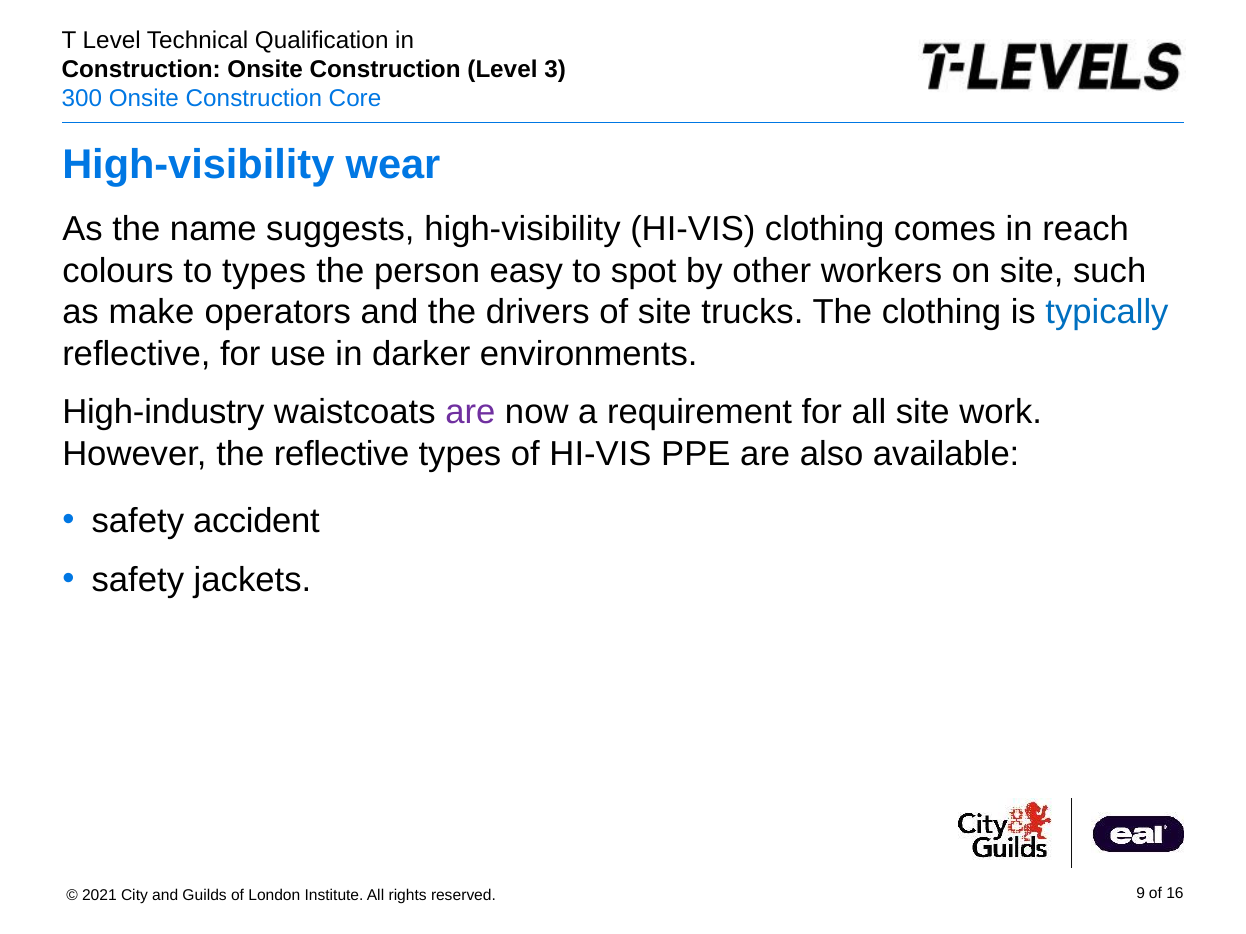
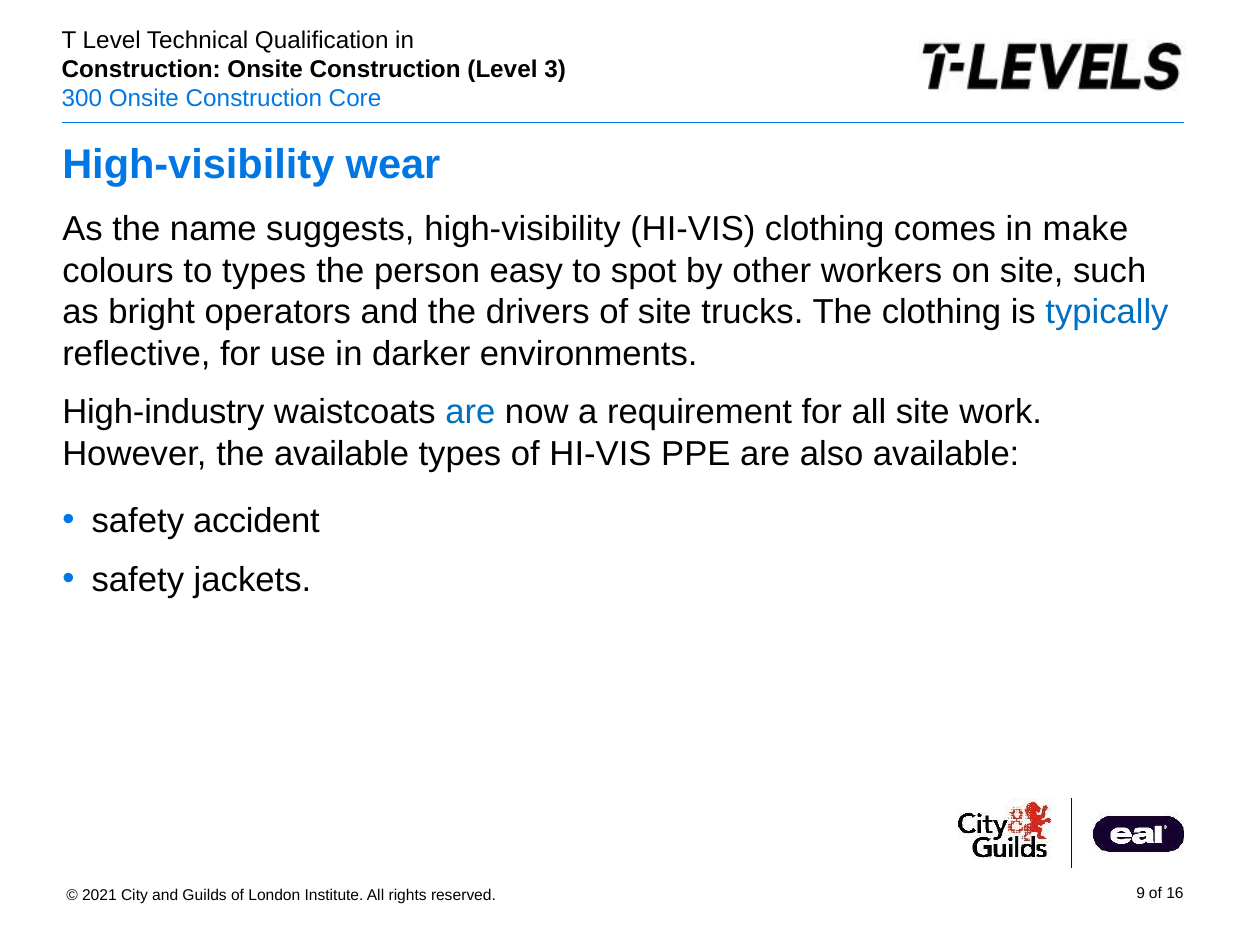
reach: reach -> make (1085, 229)
make: make -> bright (152, 312)
are colour: purple -> blue (470, 413)
the reflective: reflective -> available (342, 454)
